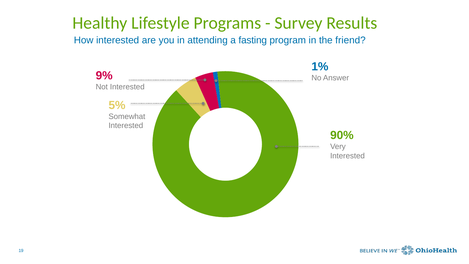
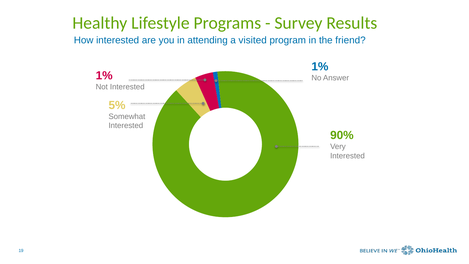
fasting: fasting -> visited (253, 40)
9%: 9% -> 1% (104, 75)
